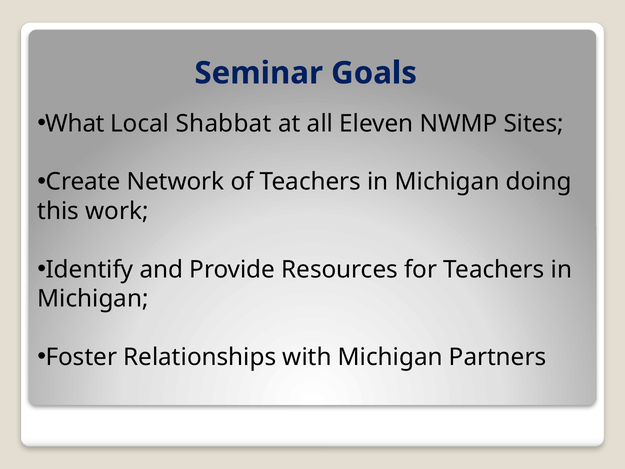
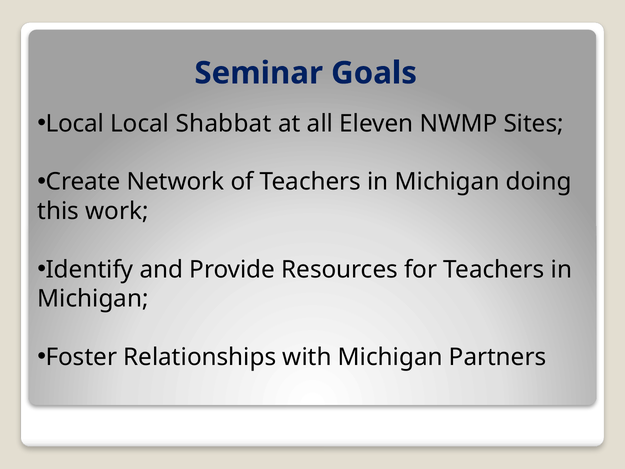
What: What -> Local (75, 123)
